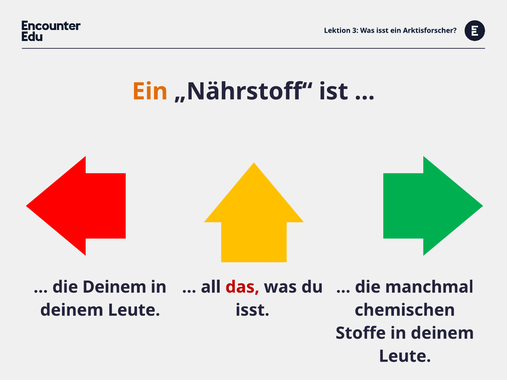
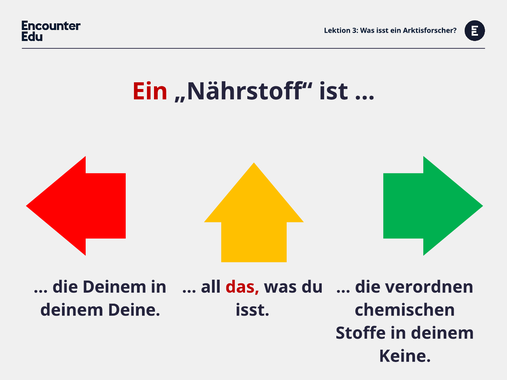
Ein colour: orange -> red (150, 92)
manchmal: manchmal -> verordnen (429, 287)
Leute: Leute -> Deine (134, 310)
Leute: Leute -> Keine (405, 356)
